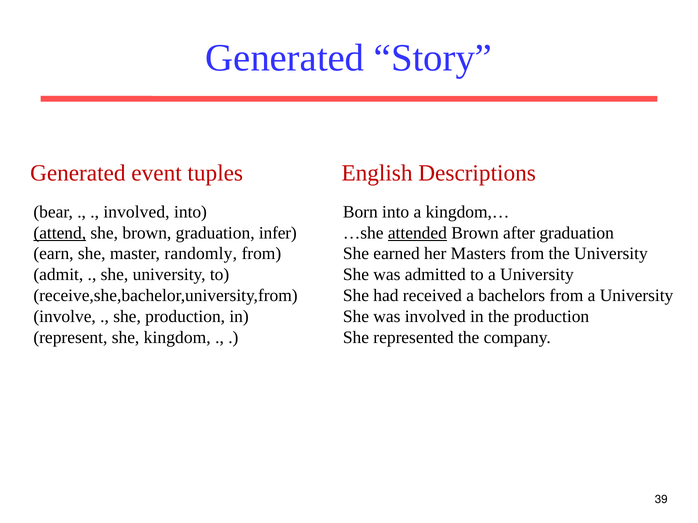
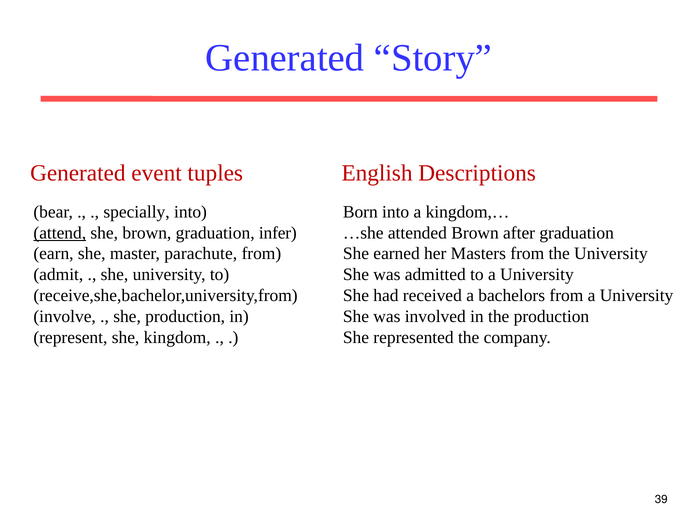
involved: involved -> specially (137, 212)
attended underline: present -> none (417, 233)
randomly: randomly -> parachute (201, 254)
